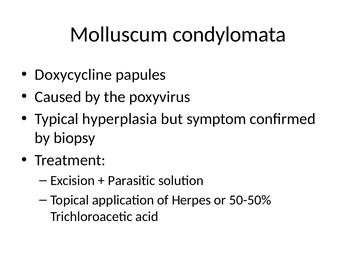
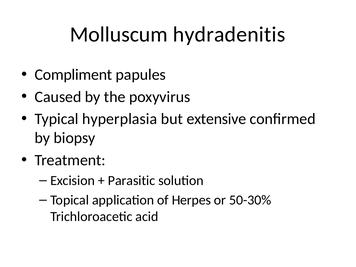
condylomata: condylomata -> hydradenitis (229, 34)
Doxycycline: Doxycycline -> Compliment (73, 75)
symptom: symptom -> extensive (216, 119)
50-50%: 50-50% -> 50-30% (250, 200)
